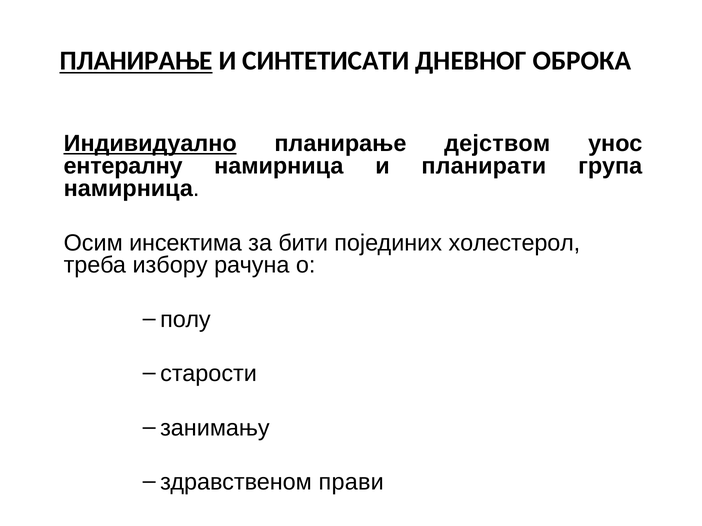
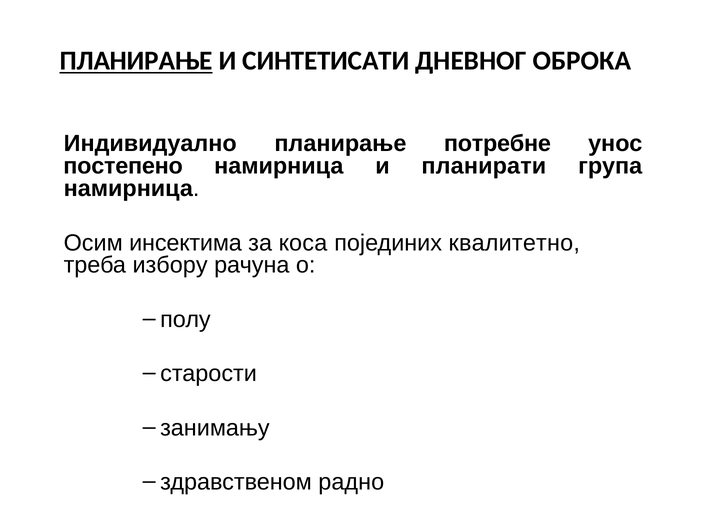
Индивидуално underline: present -> none (150, 144)
дејством: дејством -> потребне (497, 144)
ентералну: ентералну -> постепено (123, 166)
бити: бити -> коса (303, 243)
холестерол: холестерол -> квалитетно (514, 243)
прави: прави -> радно (351, 483)
